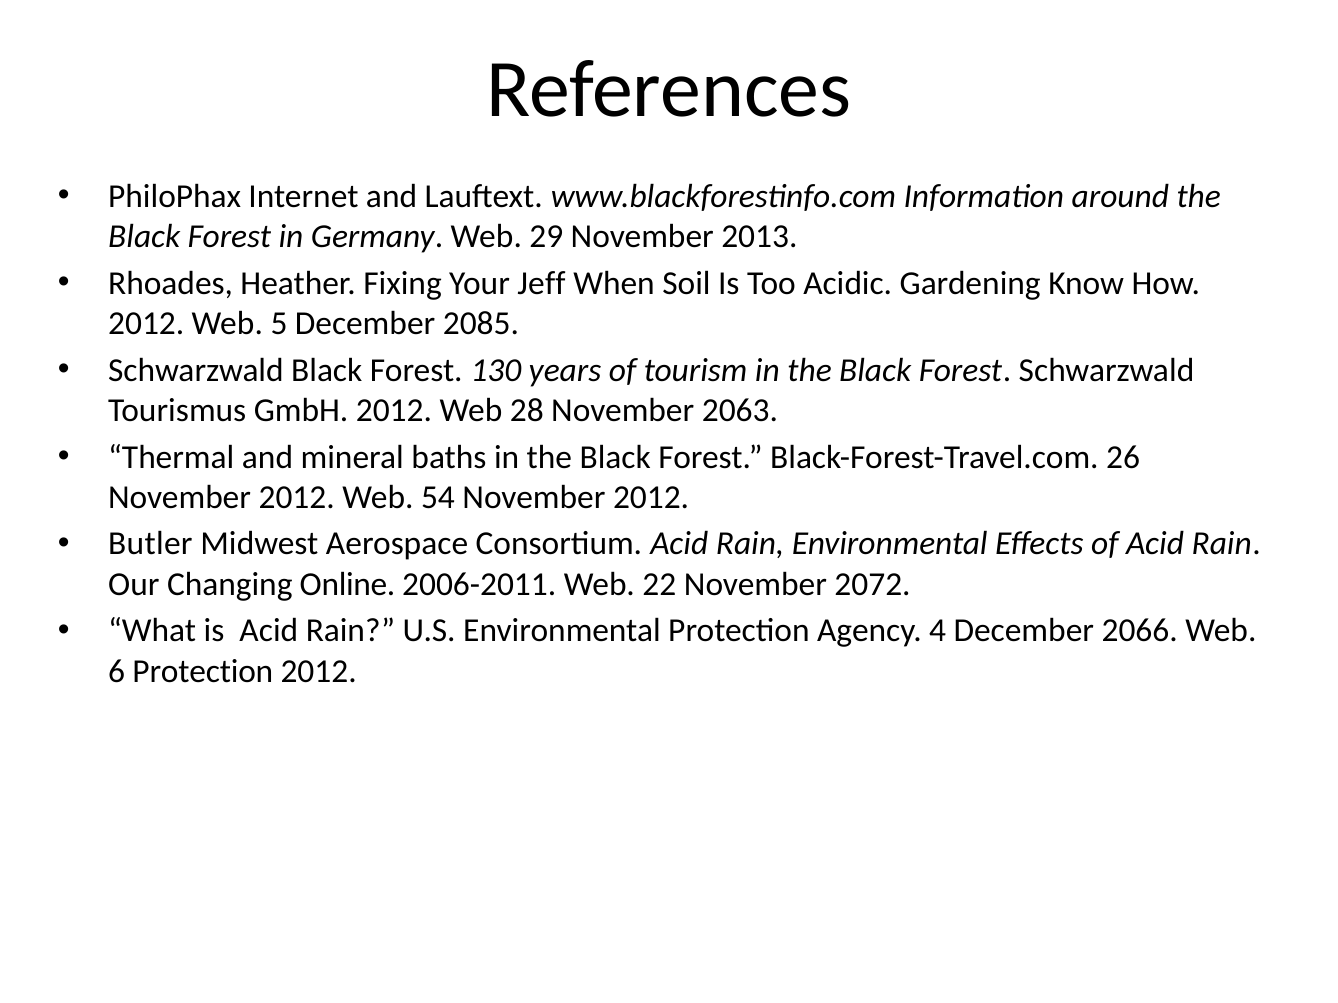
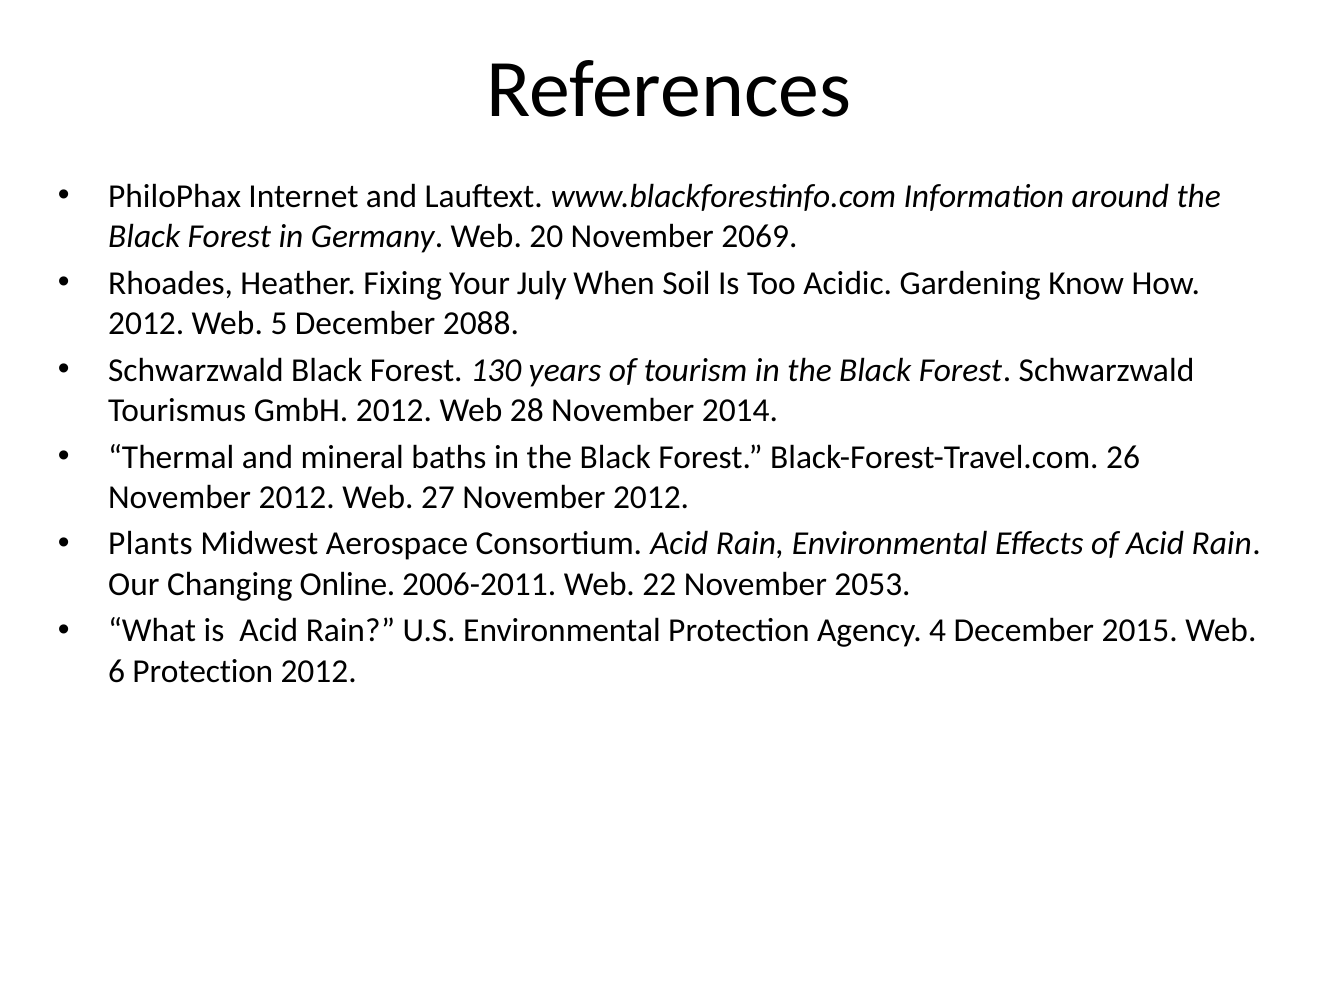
29: 29 -> 20 (546, 236)
2013: 2013 -> 2069 (759, 236)
Jeff: Jeff -> July (542, 283)
2085: 2085 -> 2088 (481, 323)
2063: 2063 -> 2014 (740, 410)
54: 54 -> 27 (438, 497)
Butler: Butler -> Plants (150, 544)
2072: 2072 -> 2053 (873, 584)
2066: 2066 -> 2015 (1140, 631)
